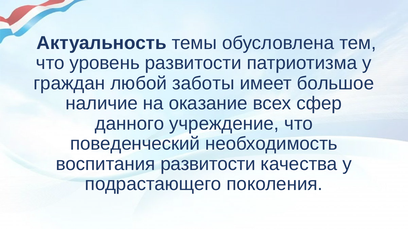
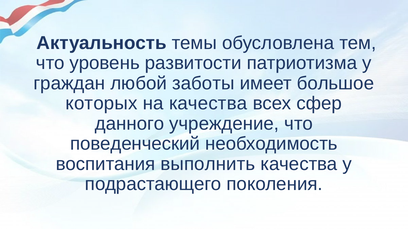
наличие: наличие -> которых (102, 104)
на оказание: оказание -> качества (208, 104)
воспитания развитости: развитости -> выполнить (208, 164)
